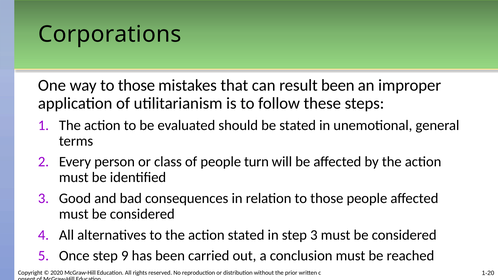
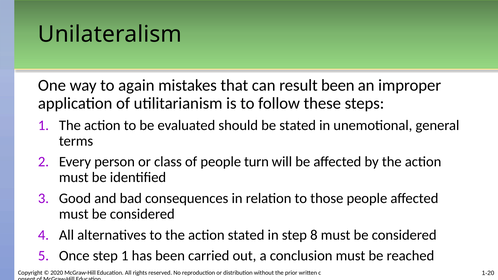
Corporations: Corporations -> Unilateralism (110, 34)
way to those: those -> again (136, 85)
step 3: 3 -> 8 (314, 235)
step 9: 9 -> 1 (125, 256)
